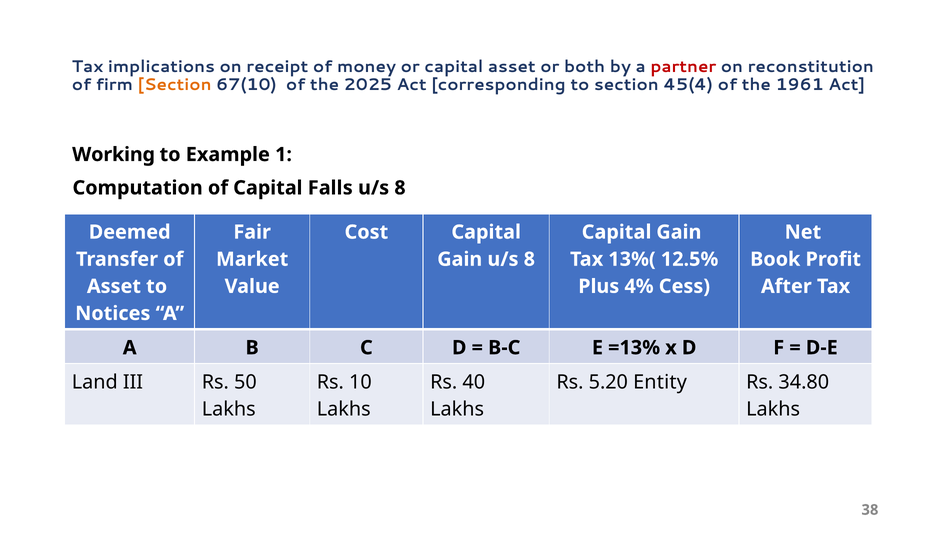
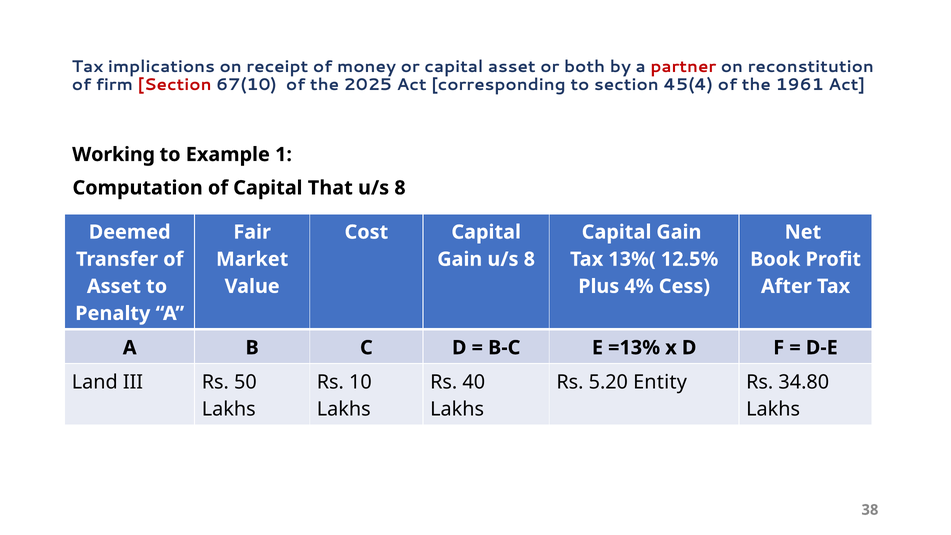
Section colour: orange -> red (175, 85)
Falls: Falls -> That (330, 188)
Notices: Notices -> Penalty (113, 313)
